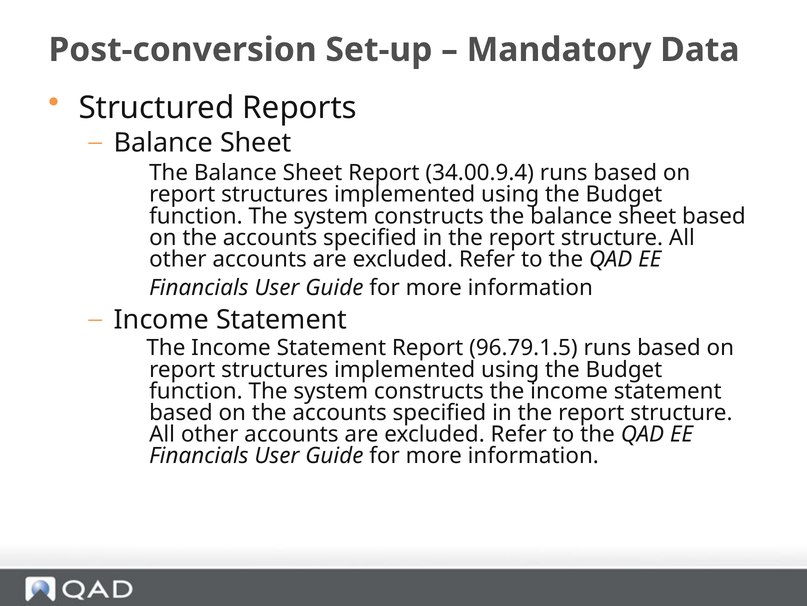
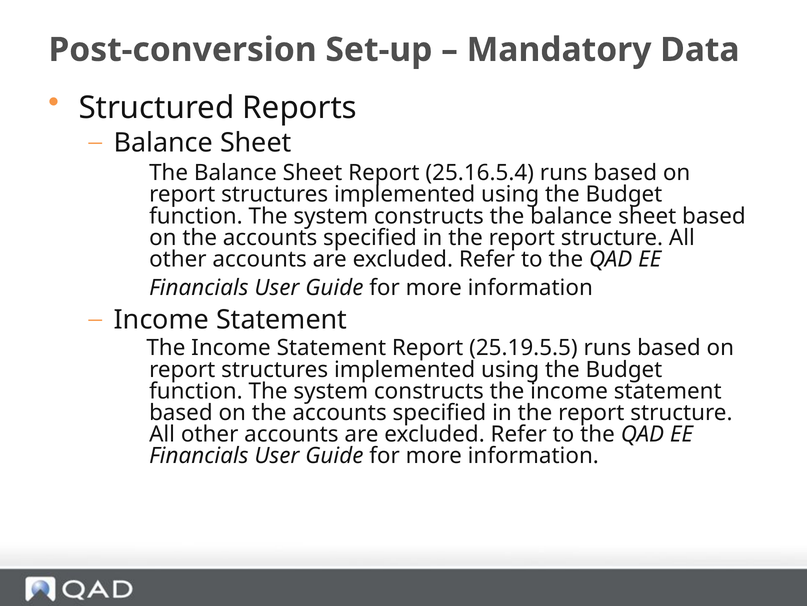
34.00.9.4: 34.00.9.4 -> 25.16.5.4 (480, 173)
96.79.1.5: 96.79.1.5 -> 25.19.5.5 (523, 348)
